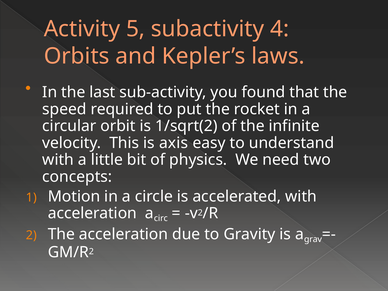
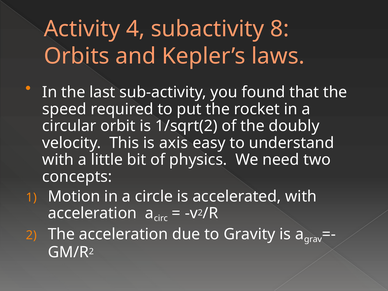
5: 5 -> 4 (136, 29)
4: 4 -> 8 (280, 29)
infinite: infinite -> doubly (294, 126)
